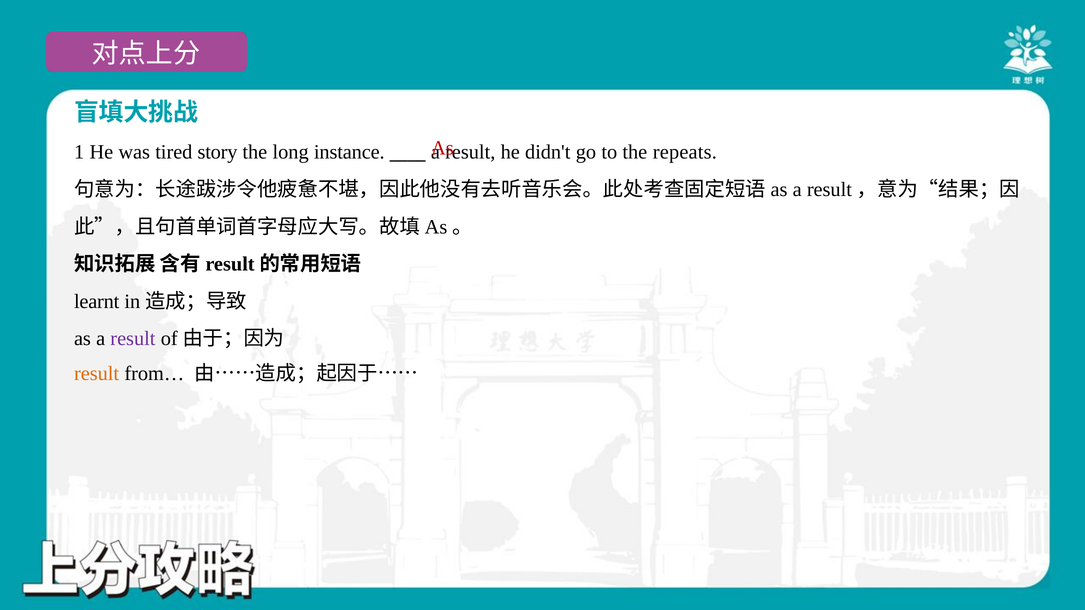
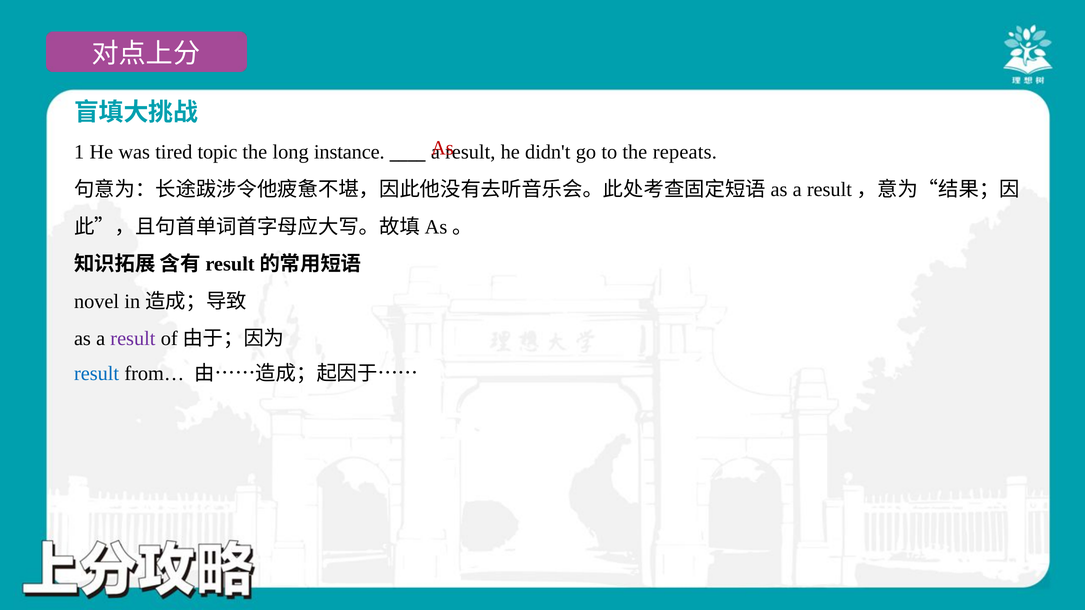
story: story -> topic (218, 152)
learnt: learnt -> novel (97, 302)
result colour: orange -> blue (97, 374)
